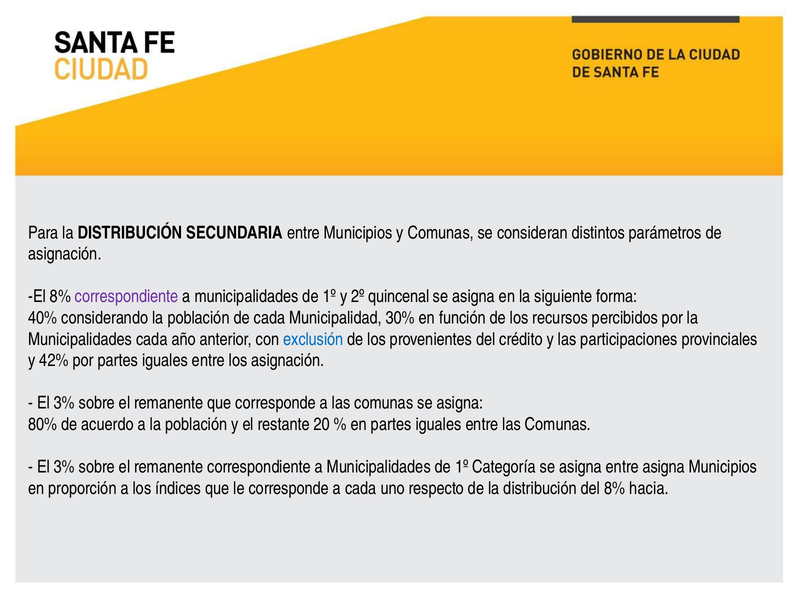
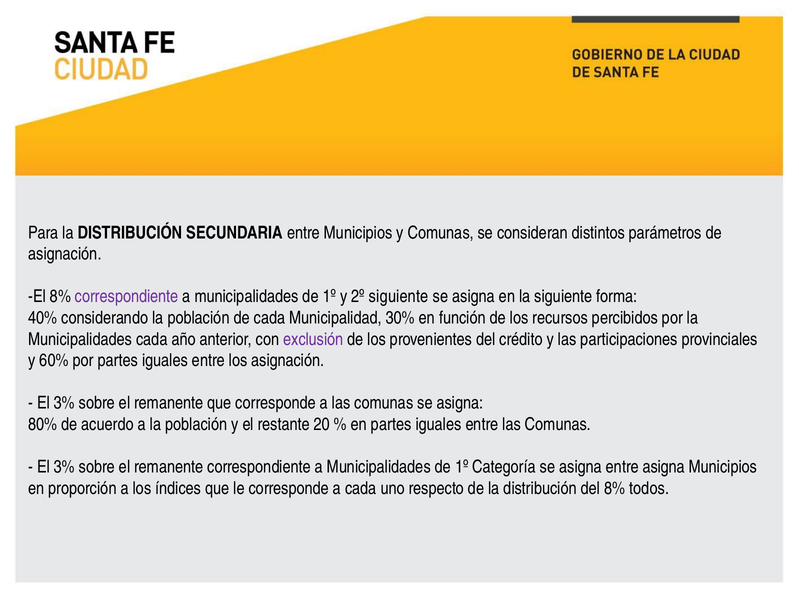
2º quincenal: quincenal -> siguiente (399, 297)
exclusión colour: blue -> purple (313, 339)
42%: 42% -> 60% (54, 361)
hacia: hacia -> todos (649, 488)
